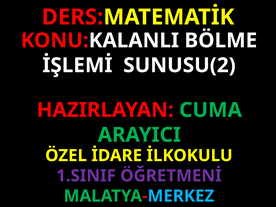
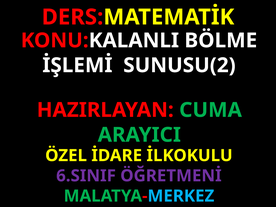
1.SINIF: 1.SINIF -> 6.SINIF (86, 176)
